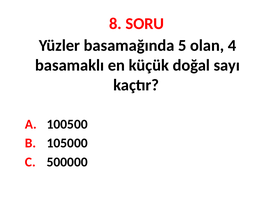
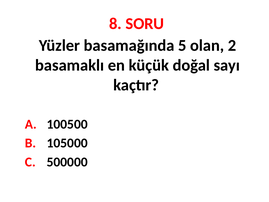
4: 4 -> 2 (232, 45)
